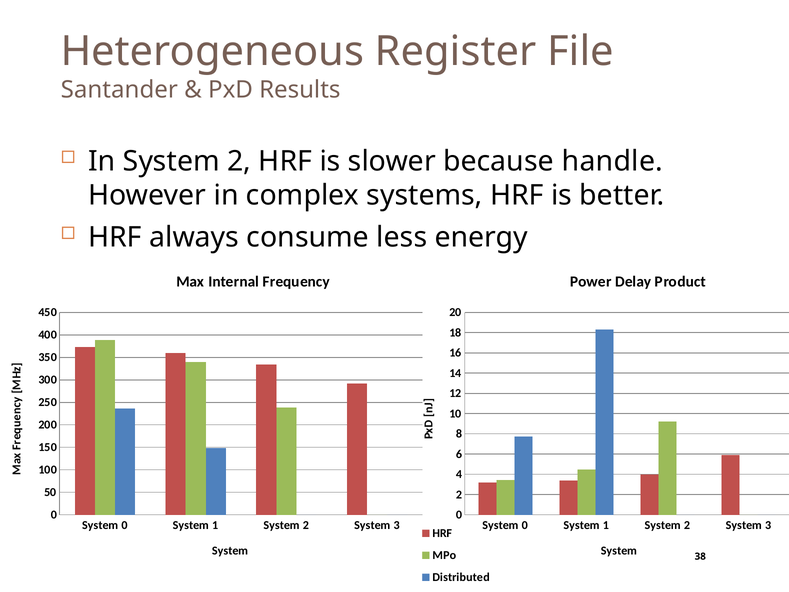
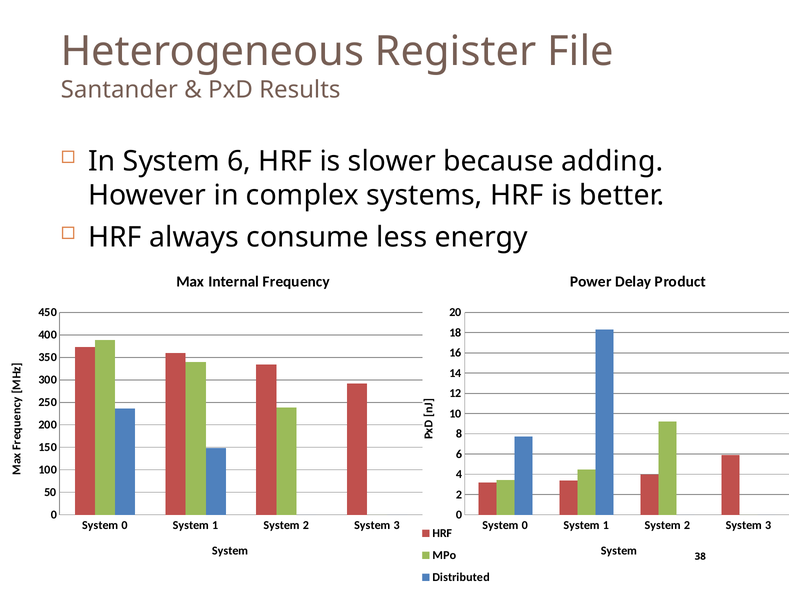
In System 2: 2 -> 6 (239, 161)
handle: handle -> adding (612, 161)
